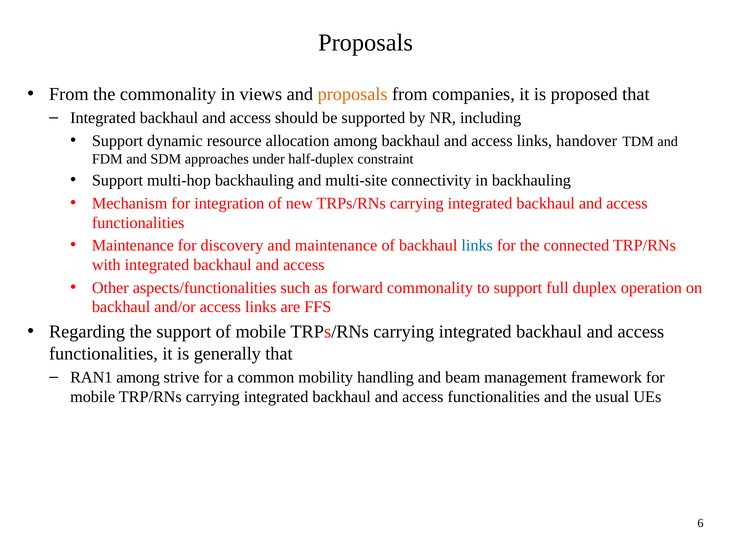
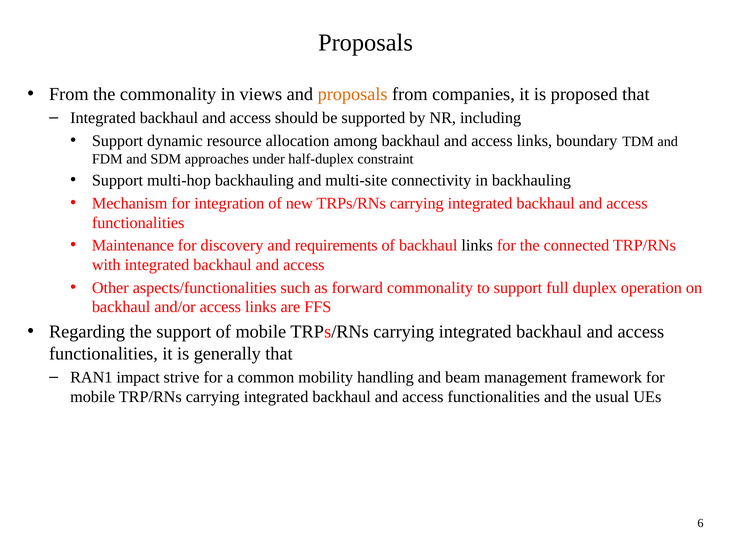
handover: handover -> boundary (587, 141)
and maintenance: maintenance -> requirements (336, 246)
links colour: blue -> black (477, 246)
RAN1 among: among -> impact (138, 378)
